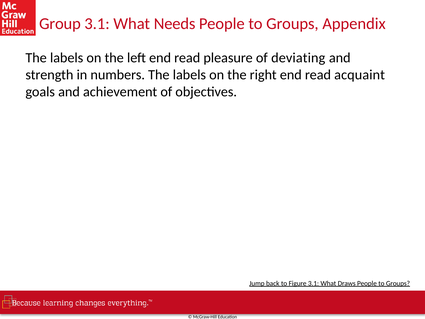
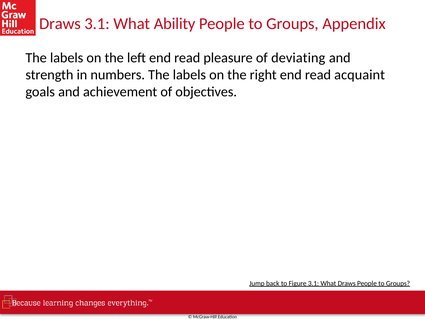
Group: Group -> Draws (60, 24)
Needs: Needs -> Ability (175, 24)
